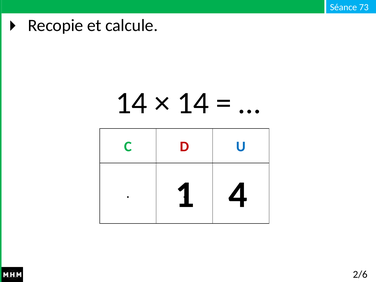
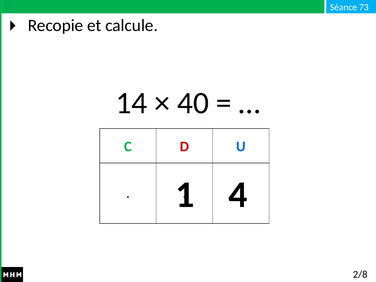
14: 14 -> 40 (193, 103)
2/6: 2/6 -> 2/8 (360, 274)
